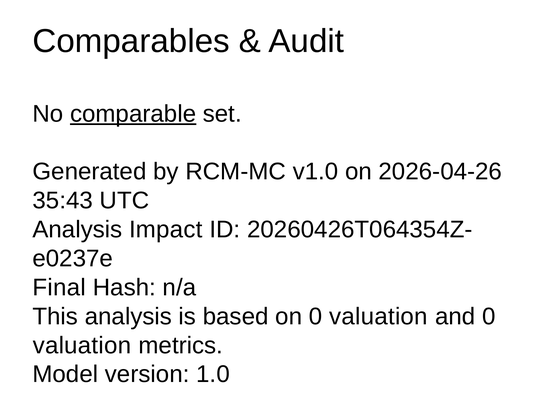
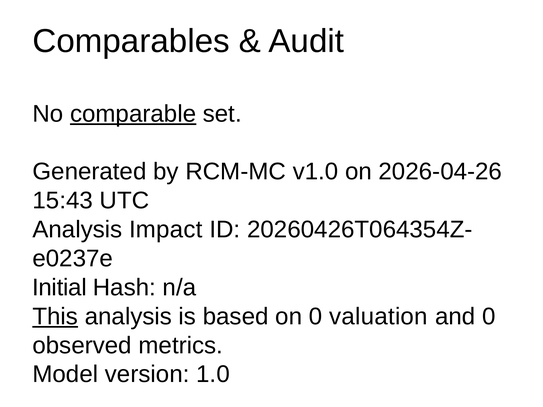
35:43: 35:43 -> 15:43 (63, 201)
Final: Final -> Initial (59, 288)
This underline: none -> present (55, 317)
valuation: valuation -> observed (82, 346)
